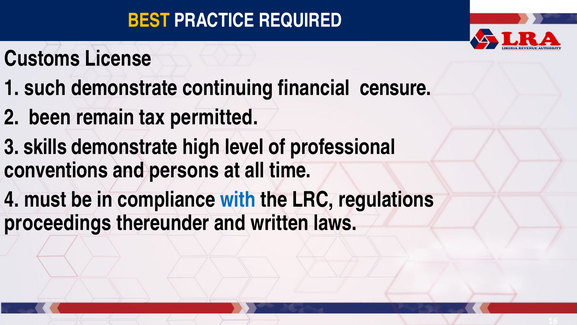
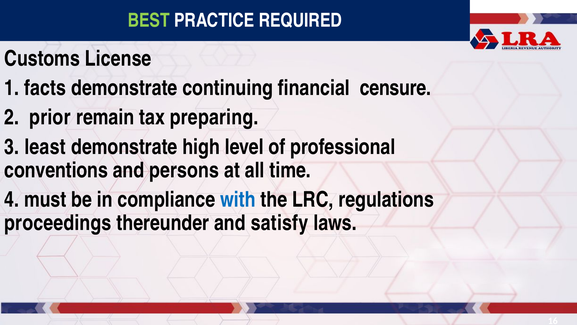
BEST colour: yellow -> light green (149, 20)
such: such -> facts (45, 88)
been: been -> prior (50, 117)
permitted: permitted -> preparing (214, 117)
skills: skills -> least (45, 147)
written: written -> satisfy (280, 223)
